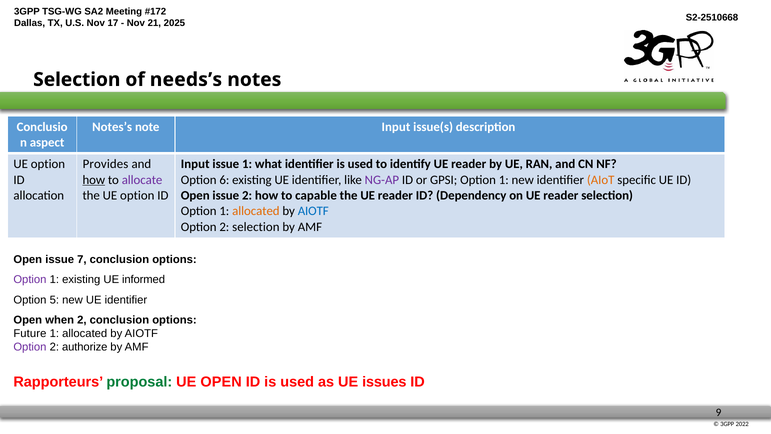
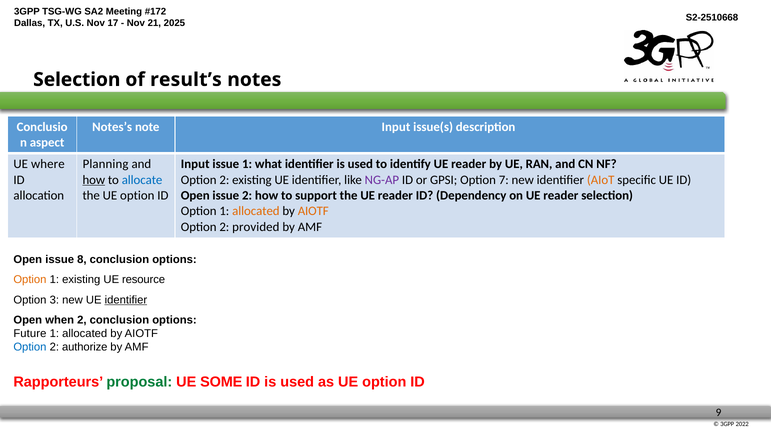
needs’s: needs’s -> result’s (186, 80)
option: option -> where (48, 164)
Provides: Provides -> Planning (106, 164)
allocate colour: purple -> blue (142, 180)
6: 6 -> 2 (224, 180)
GPSI Option 1: 1 -> 7 (504, 180)
capable: capable -> support (316, 195)
AIOTF colour: blue -> orange (313, 211)
2 selection: selection -> provided (256, 227)
7: 7 -> 8 (82, 259)
Option colour: purple -> orange (30, 279)
informed: informed -> resource (144, 279)
5: 5 -> 3 (54, 300)
identifier underline: none -> present (126, 300)
Option colour: purple -> blue (30, 347)
UE OPEN: OPEN -> SOME (221, 382)
as UE issues: issues -> option (384, 382)
